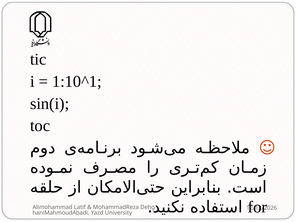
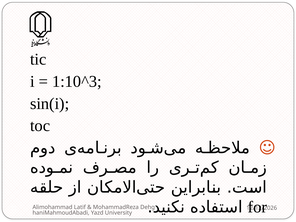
1:10^1: 1:10^1 -> 1:10^3 (77, 81)
